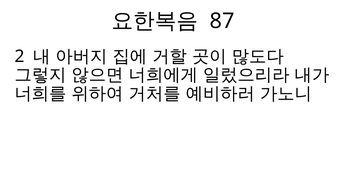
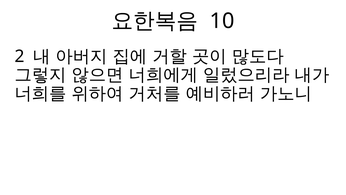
87: 87 -> 10 (222, 21)
